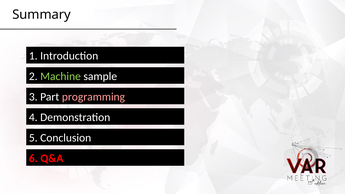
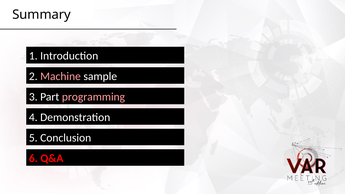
Machine colour: light green -> pink (61, 76)
